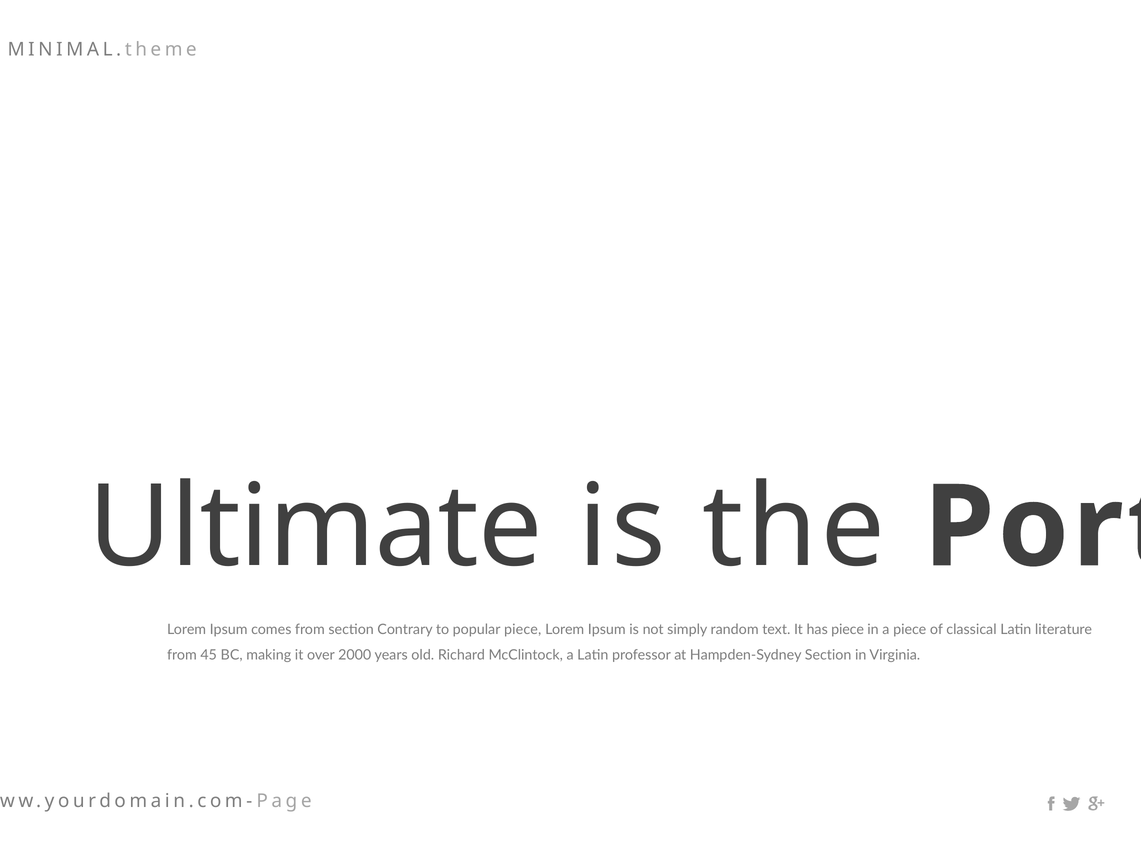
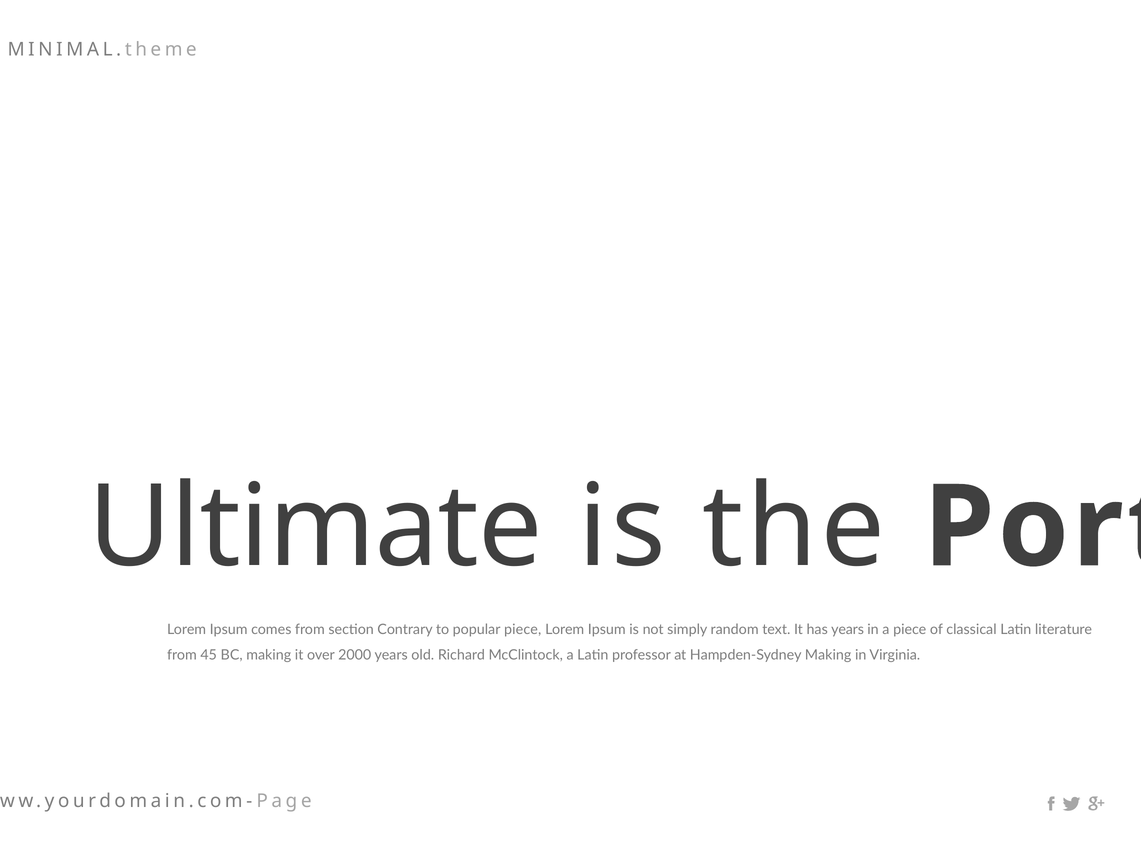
has piece: piece -> years (848, 629)
Hampden-Sydney Section: Section -> Making (828, 655)
